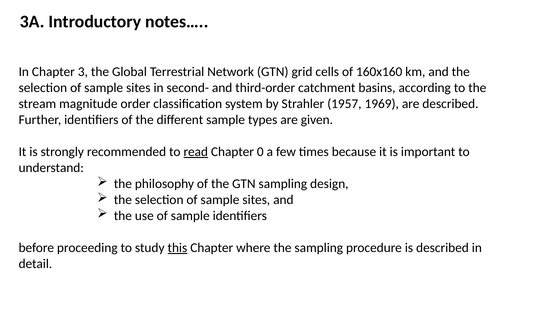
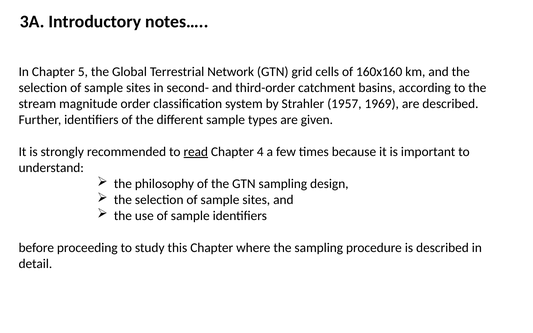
3: 3 -> 5 (83, 72)
0: 0 -> 4 (260, 152)
this underline: present -> none (177, 248)
